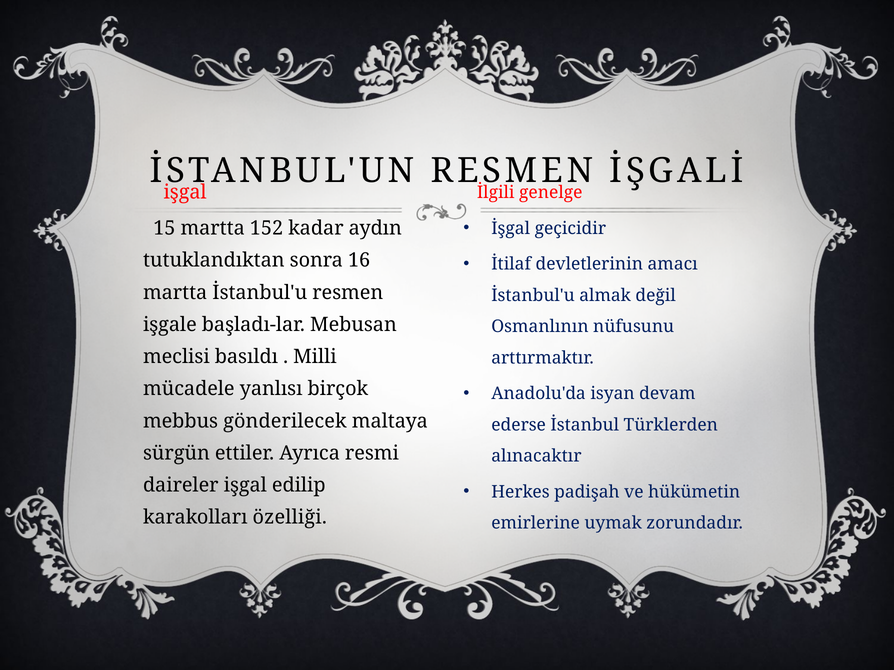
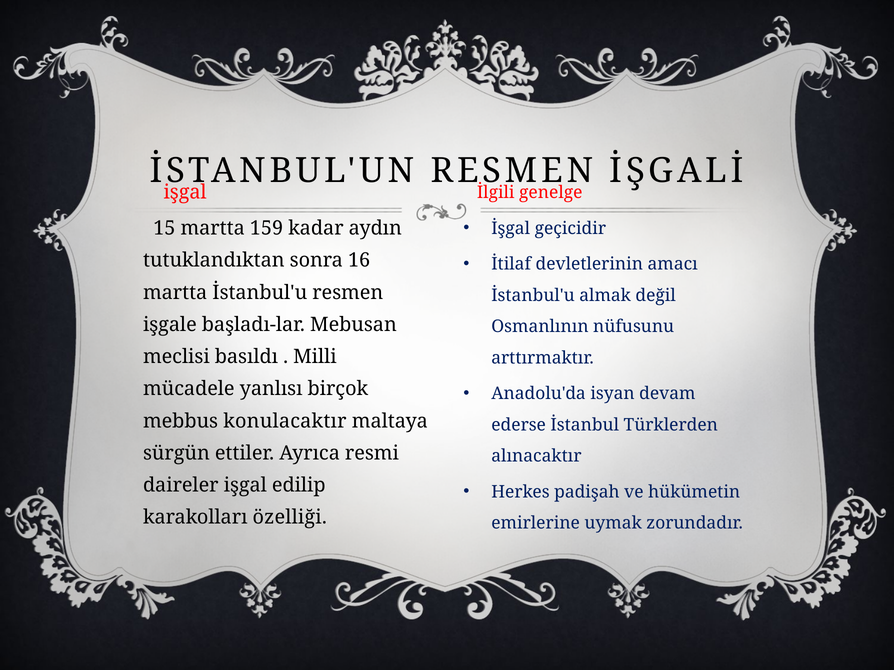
152: 152 -> 159 (266, 228)
gönderilecek: gönderilecek -> konulacaktır (285, 421)
